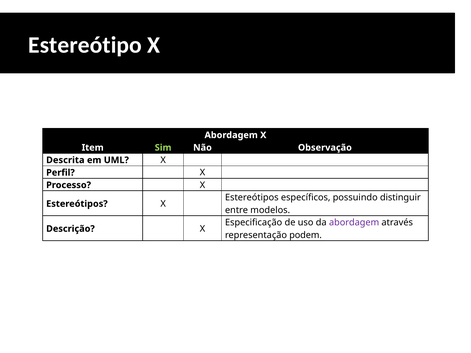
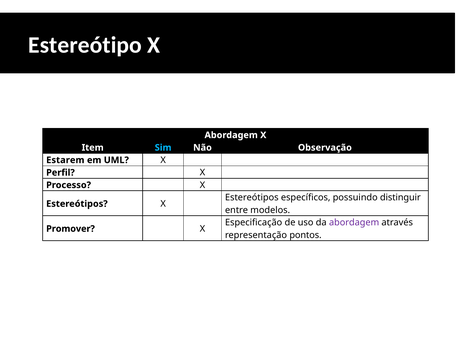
Sim colour: light green -> light blue (163, 148)
Descrita: Descrita -> Estarem (65, 160)
Descrição: Descrição -> Promover (70, 229)
podem: podem -> pontos (306, 235)
